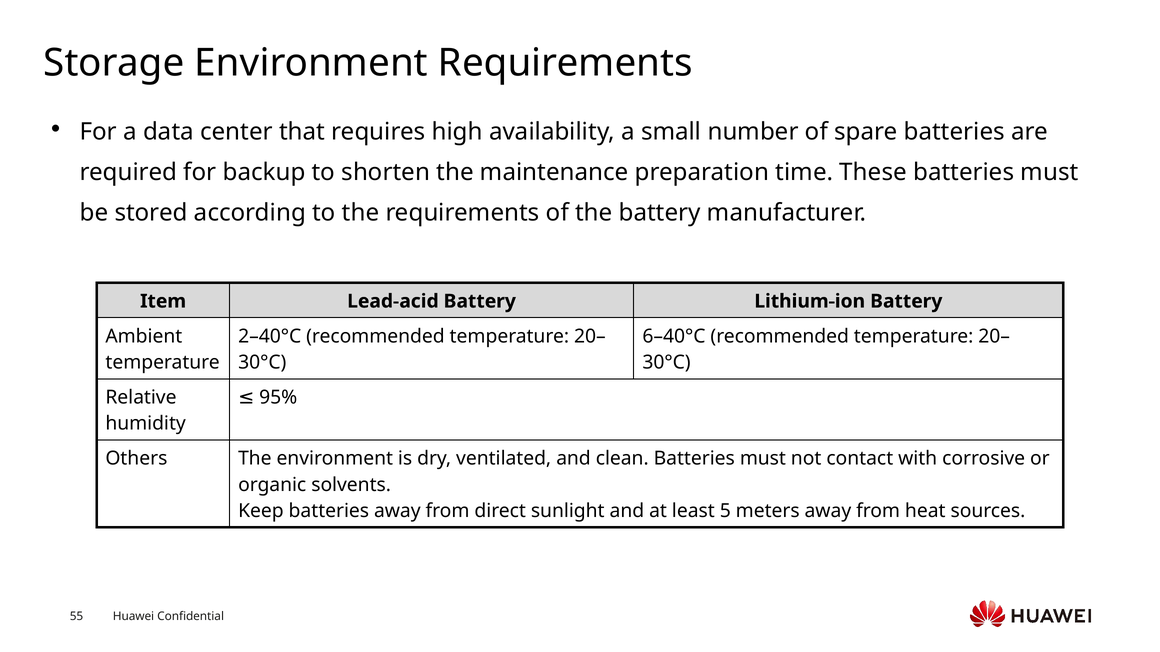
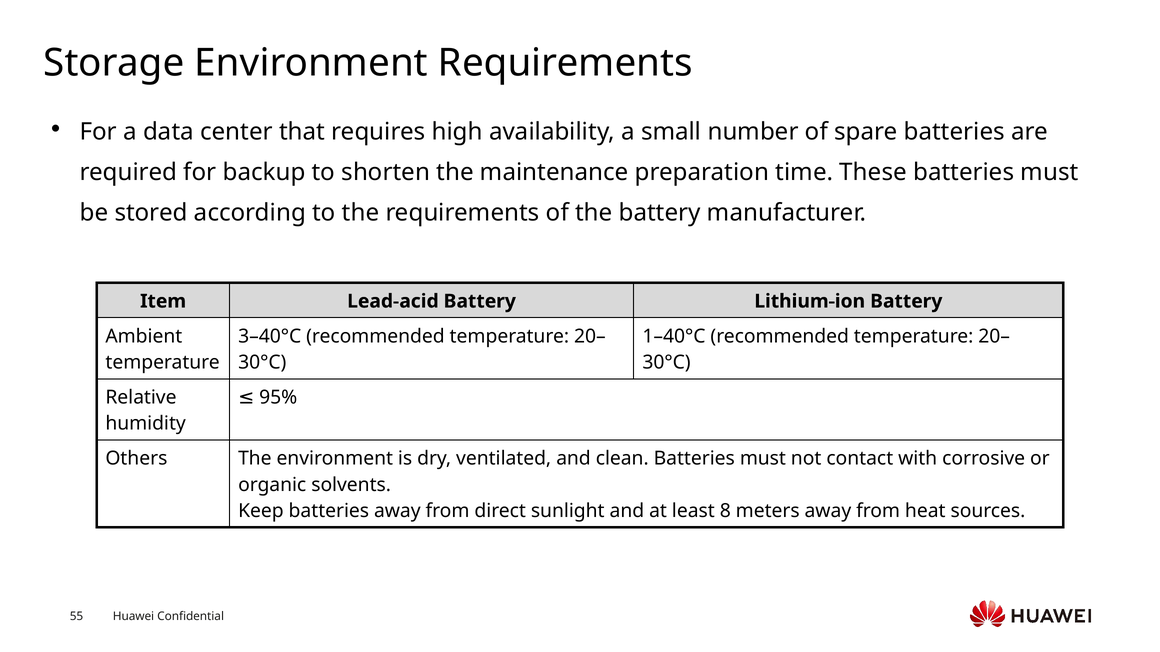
2–40°C: 2–40°C -> 3–40°C (270, 336)
6–40°C: 6–40°C -> 1–40°C (674, 336)
5: 5 -> 8 (725, 511)
